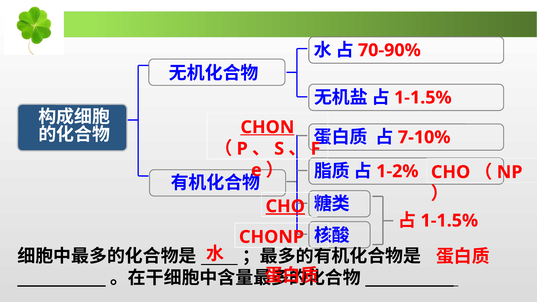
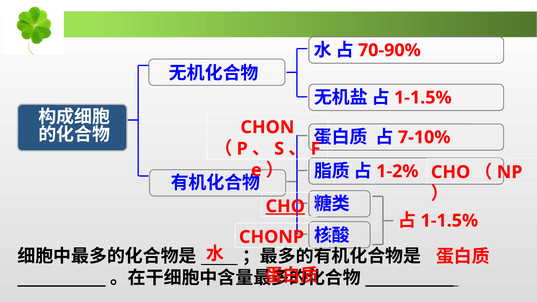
CHON underline: present -> none (267, 127)
